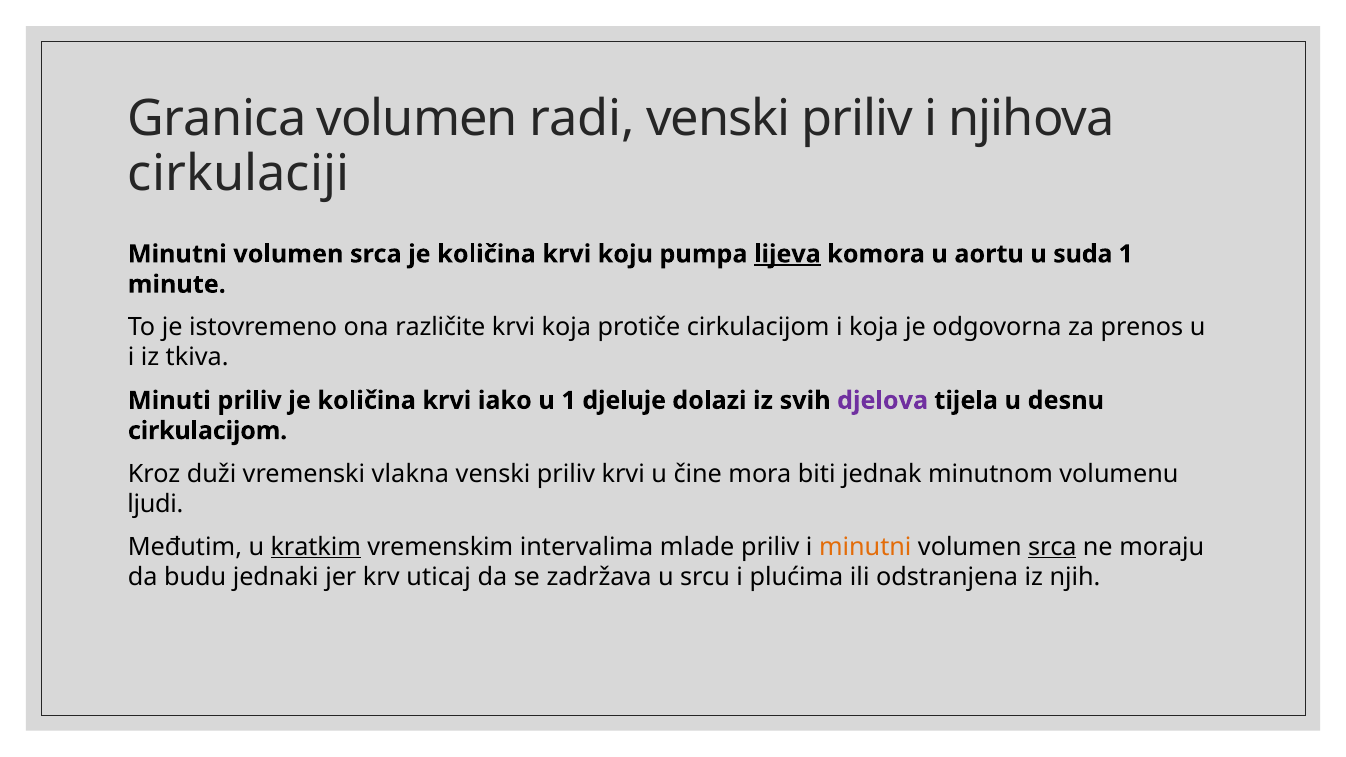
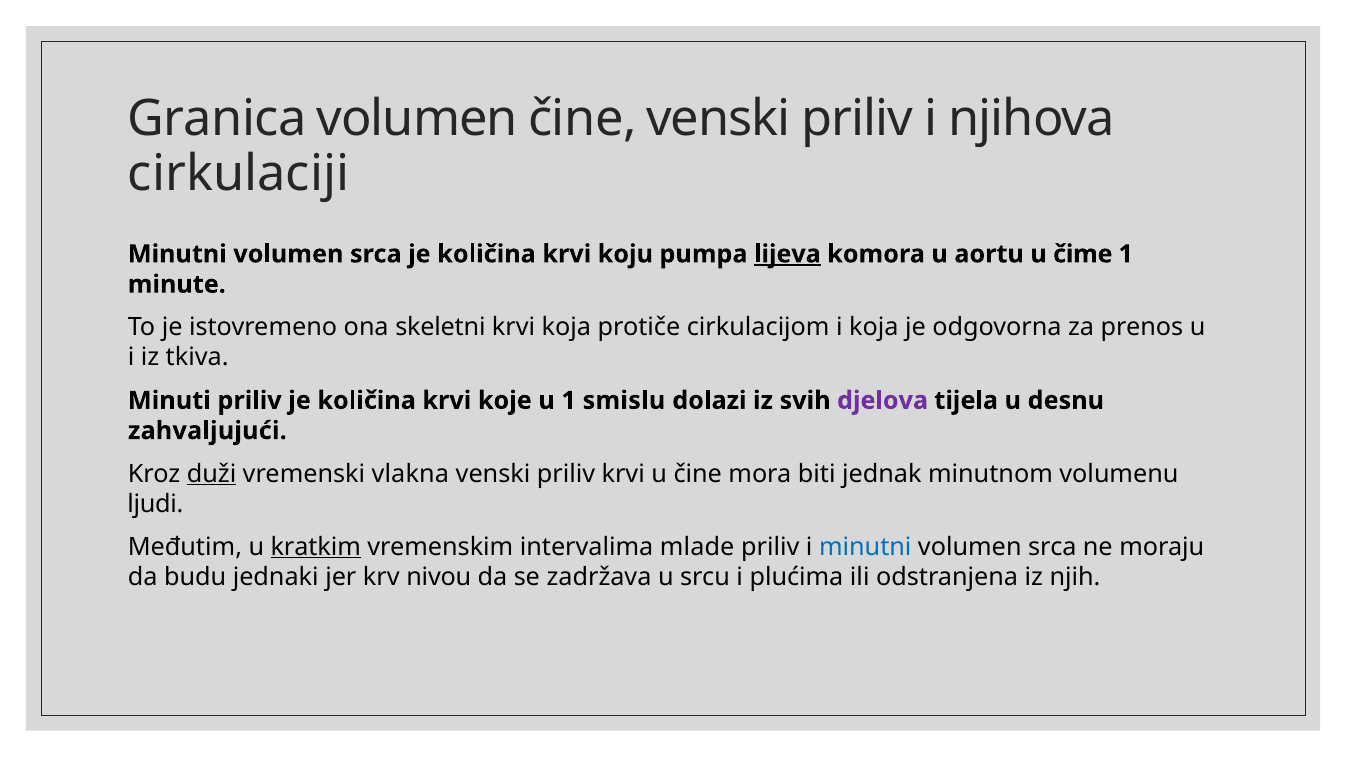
volumen radi: radi -> čine (582, 119)
suda: suda -> čime (1083, 254)
različite: različite -> skeletni (440, 327)
iako: iako -> koje (505, 401)
djeluje: djeluje -> smislu (624, 401)
cirkulacijom: cirkulacijom -> zahvaljujući (207, 431)
duži underline: none -> present (212, 474)
minutni colour: orange -> blue (865, 547)
srca underline: present -> none (1052, 547)
uticaj: uticaj -> nivou (439, 577)
